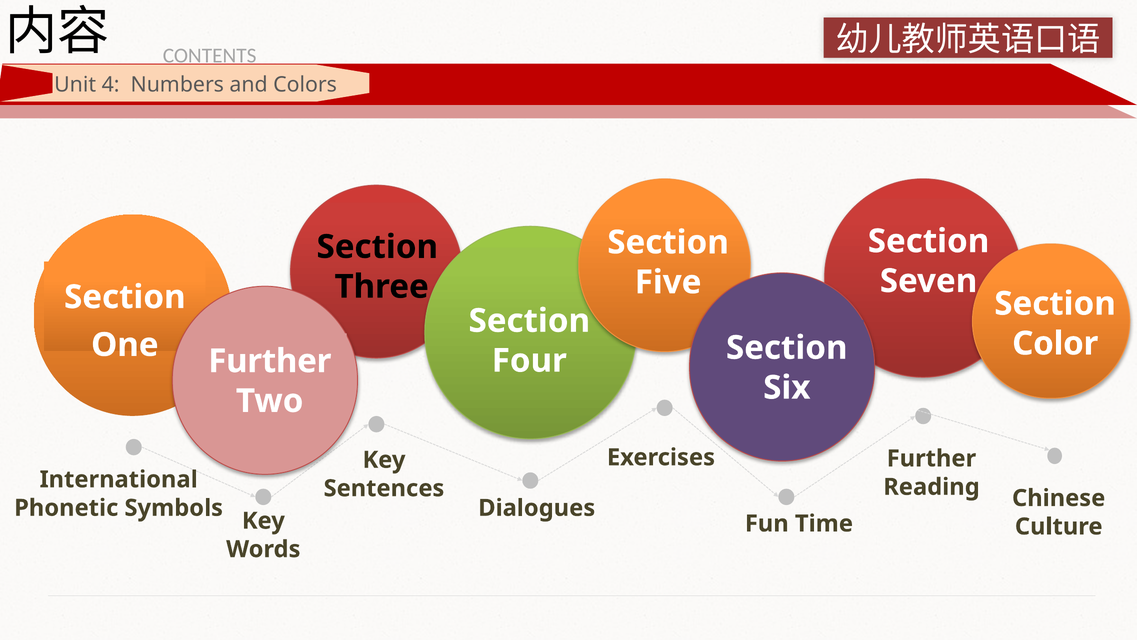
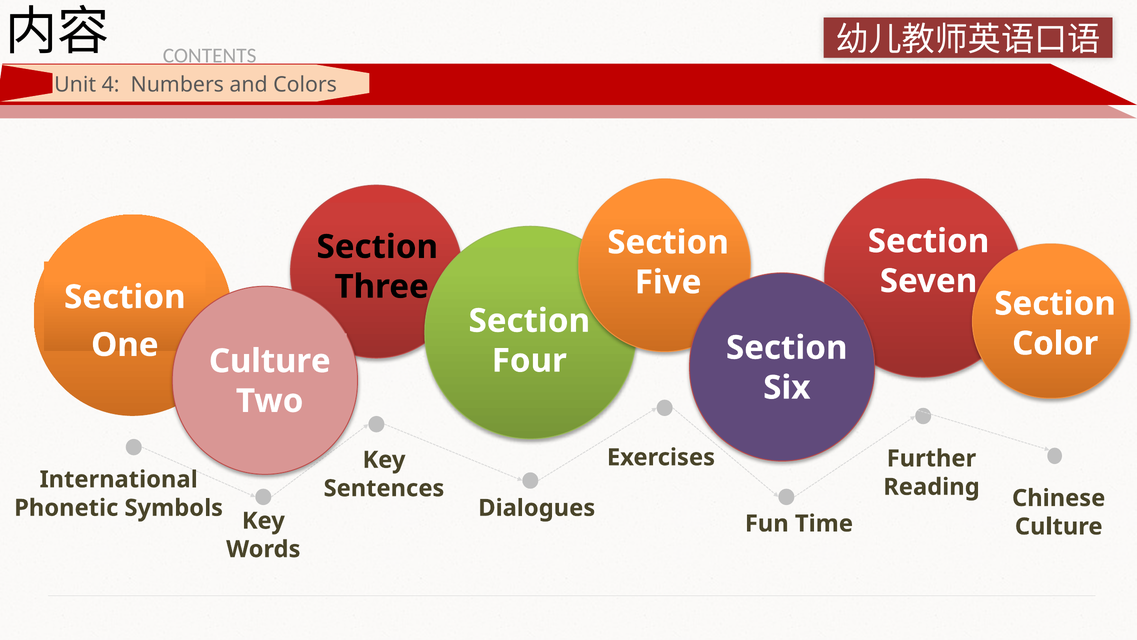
Further: Further -> Culture (270, 361)
